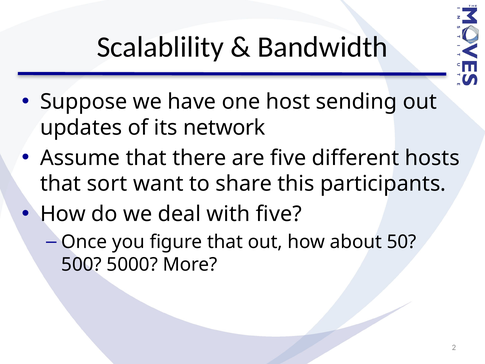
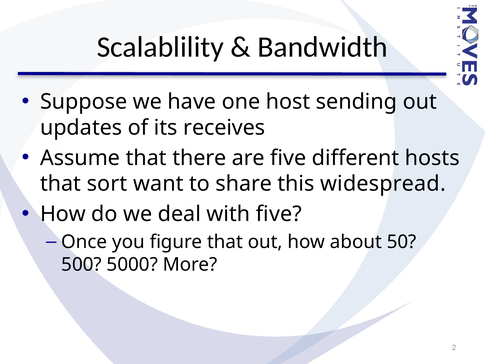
network: network -> receives (224, 128)
participants: participants -> widespread (383, 184)
